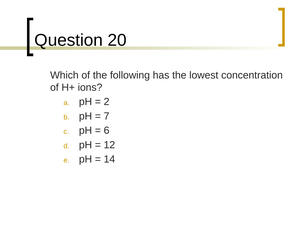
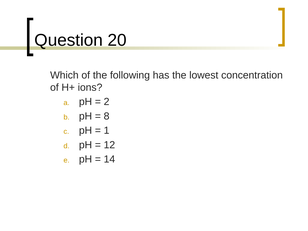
7: 7 -> 8 (107, 116)
6: 6 -> 1 (107, 131)
